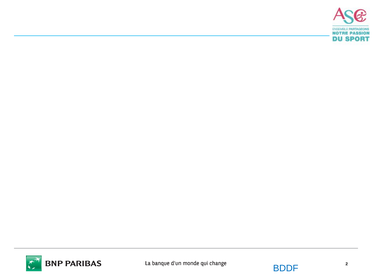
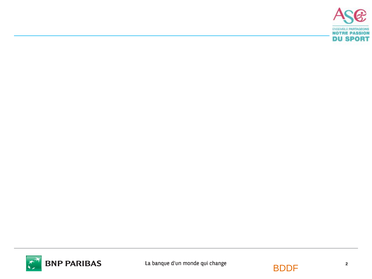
BDDF colour: blue -> orange (286, 268)
